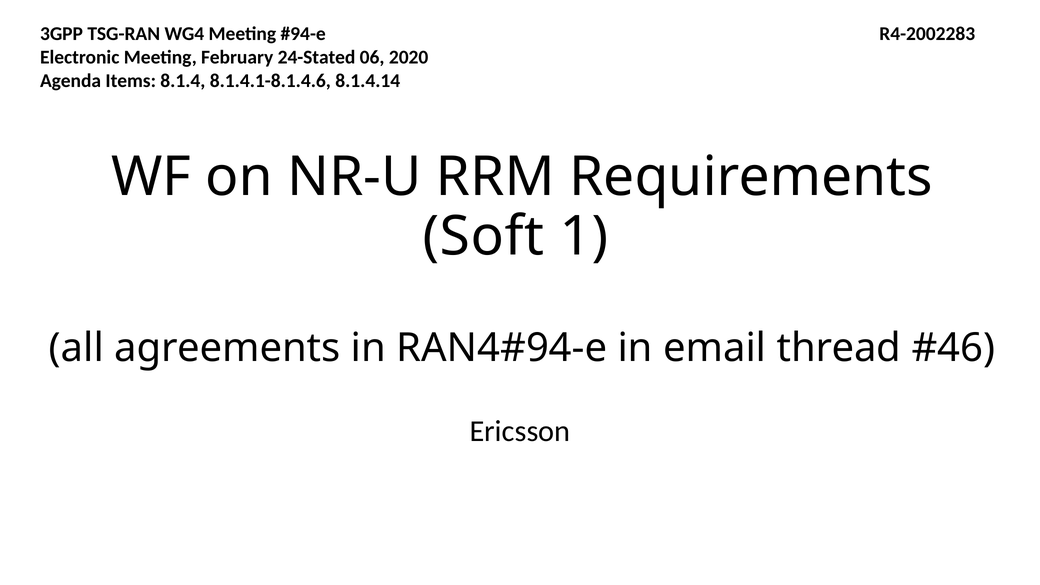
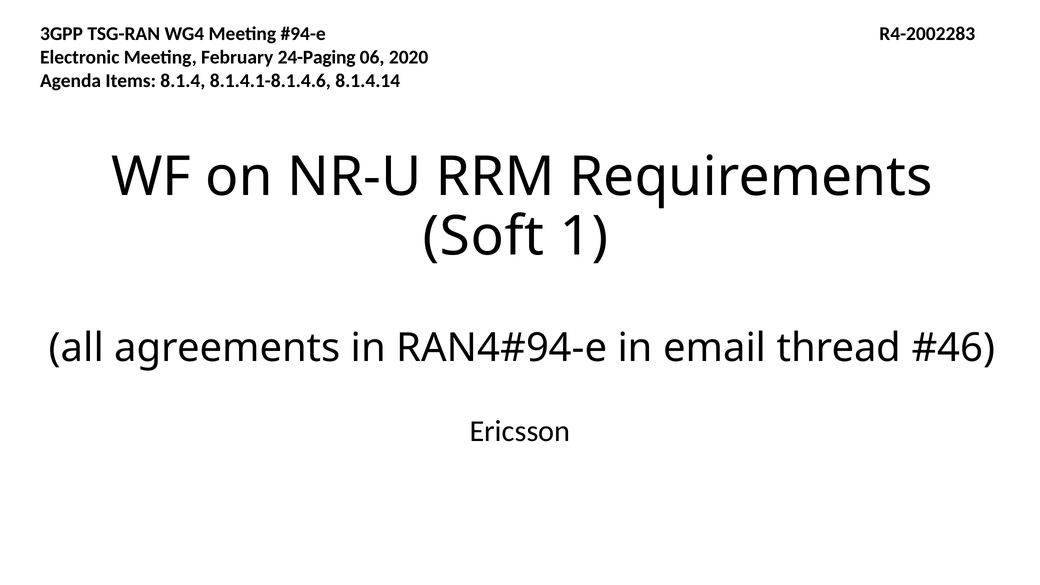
24-Stated: 24-Stated -> 24-Paging (317, 57)
